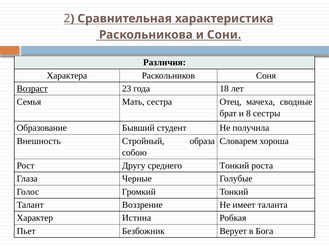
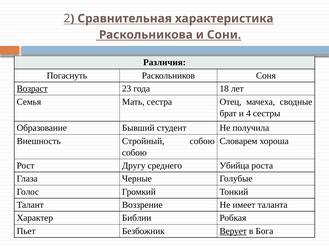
Характера: Характера -> Погаснуть (67, 76)
8: 8 -> 4 (248, 114)
Стройный образа: образа -> собою (202, 141)
среднего Тонкий: Тонкий -> Убийца (234, 166)
Истина: Истина -> Библии (137, 219)
Верует underline: none -> present (233, 232)
